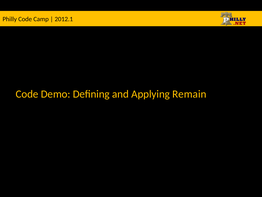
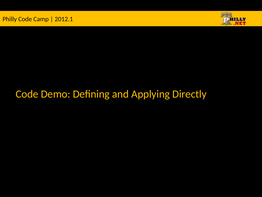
Remain: Remain -> Directly (189, 94)
